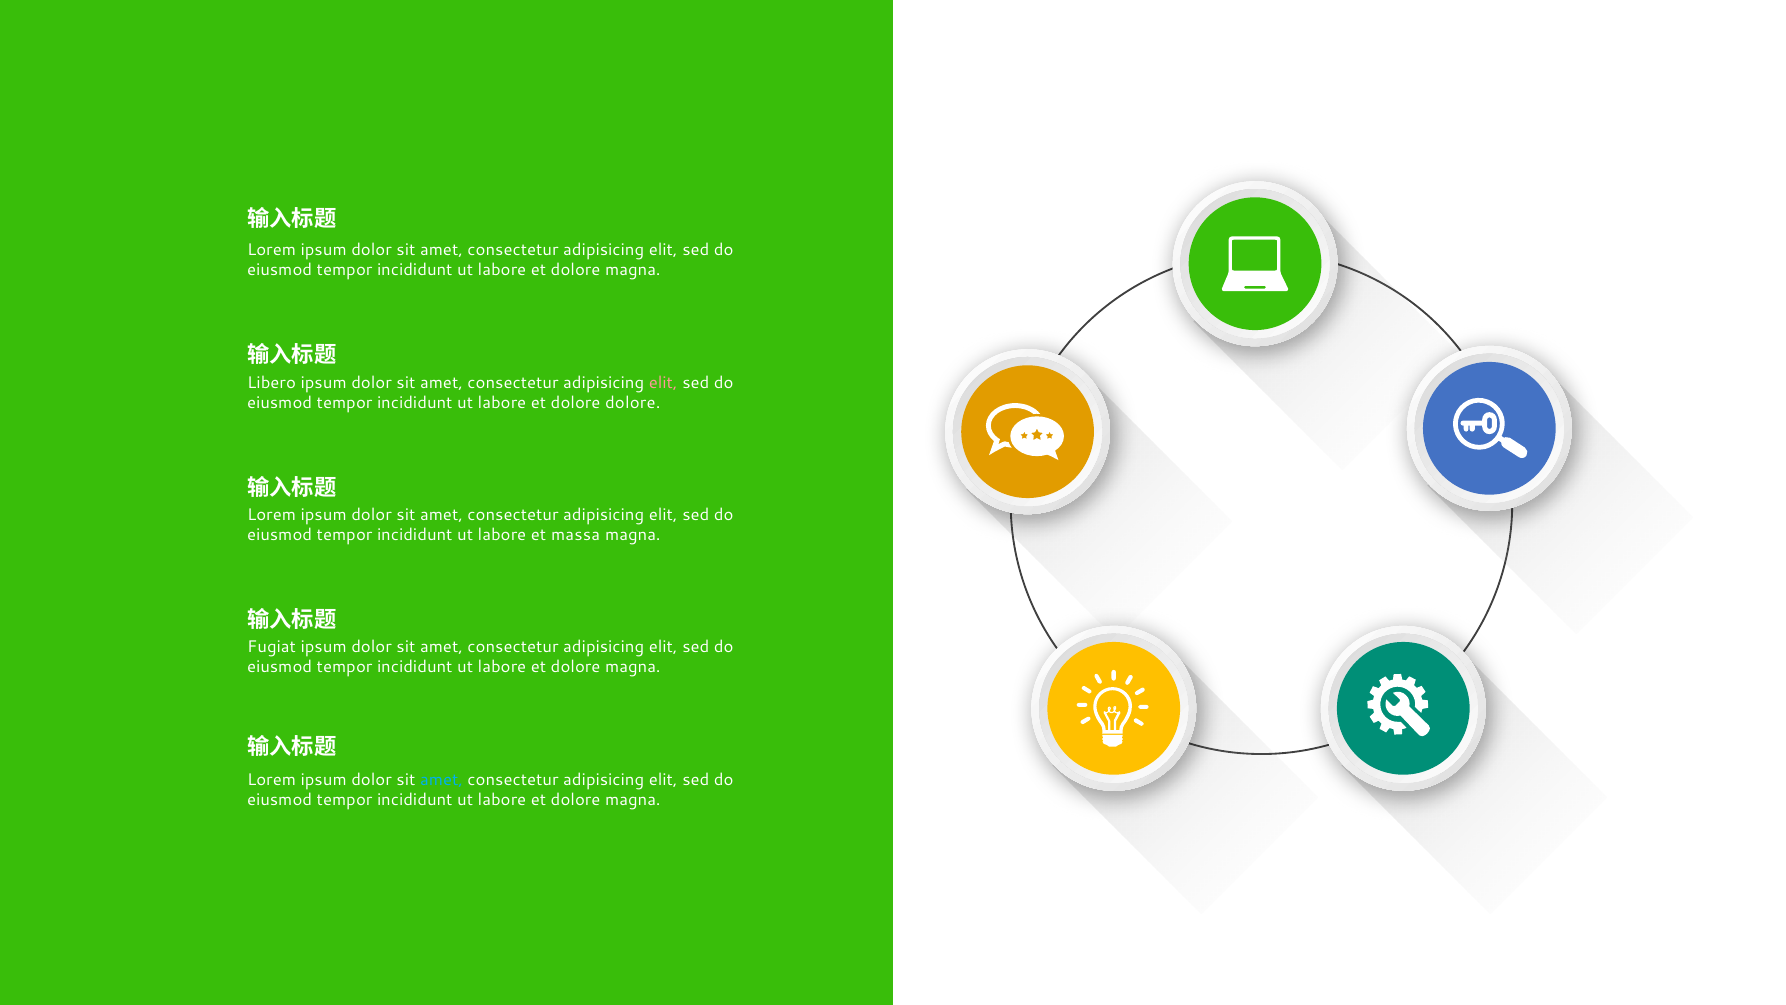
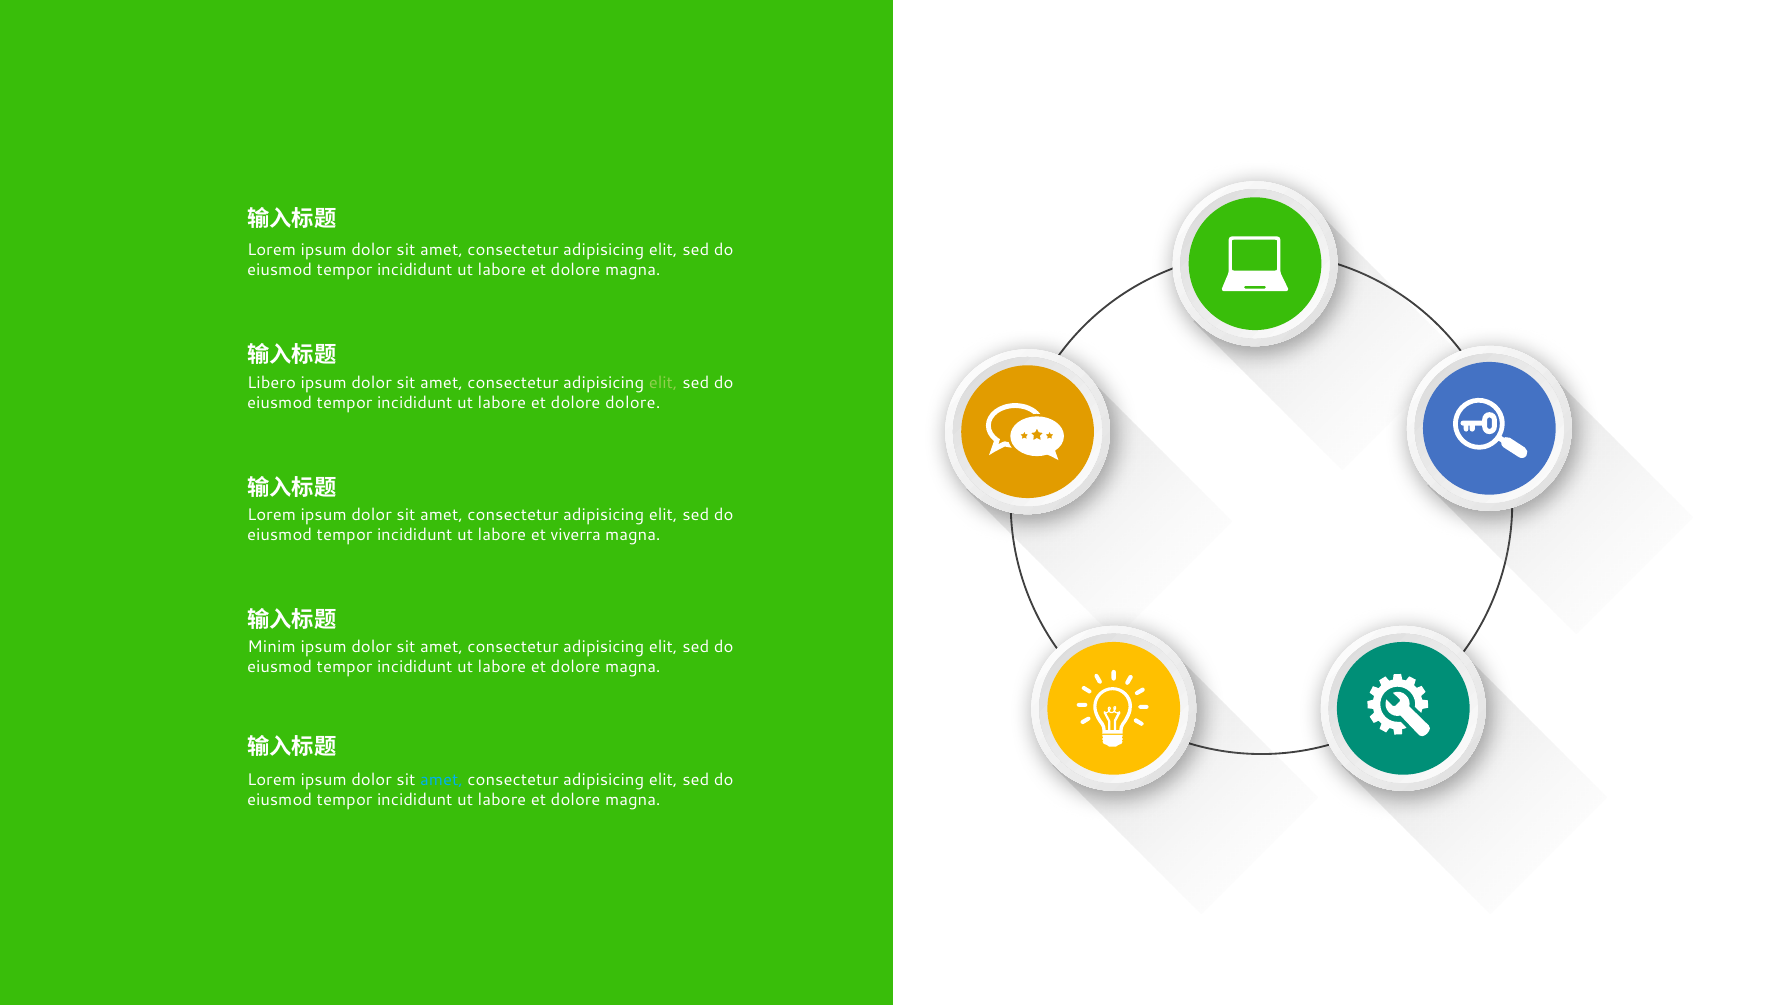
elit colour: pink -> light green (663, 382)
massa: massa -> viverra (576, 535)
Fugiat: Fugiat -> Minim (271, 647)
